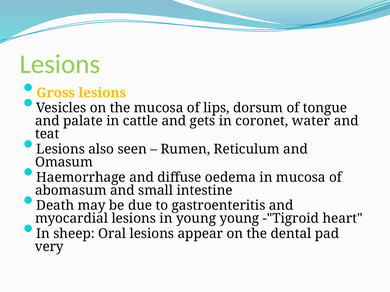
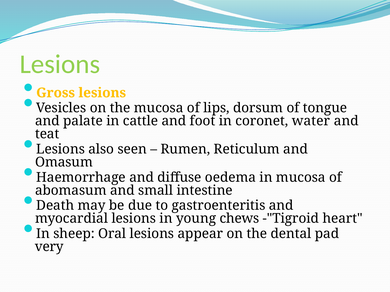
gets: gets -> foot (203, 121)
young young: young -> chews (239, 219)
